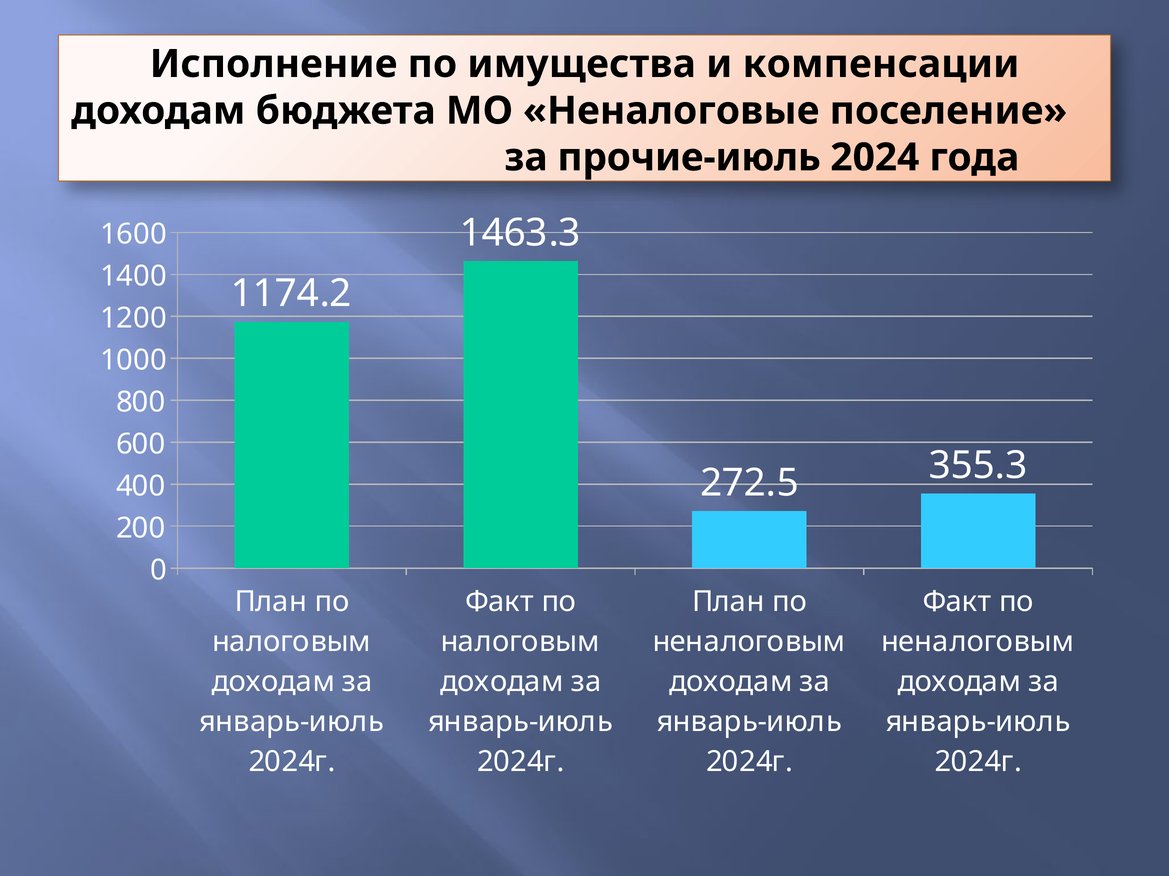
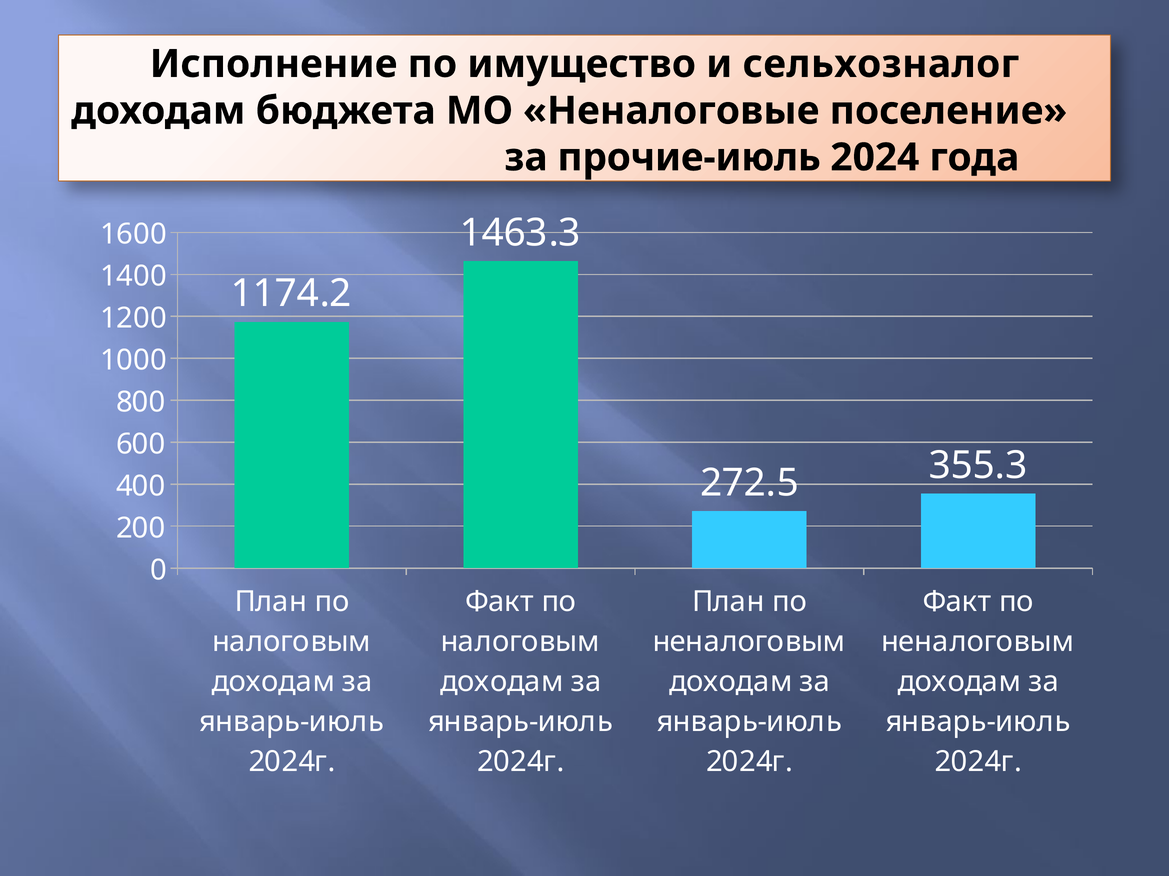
имущества: имущества -> имущество (582, 64)
компенсации: компенсации -> сельхозналог (881, 64)
